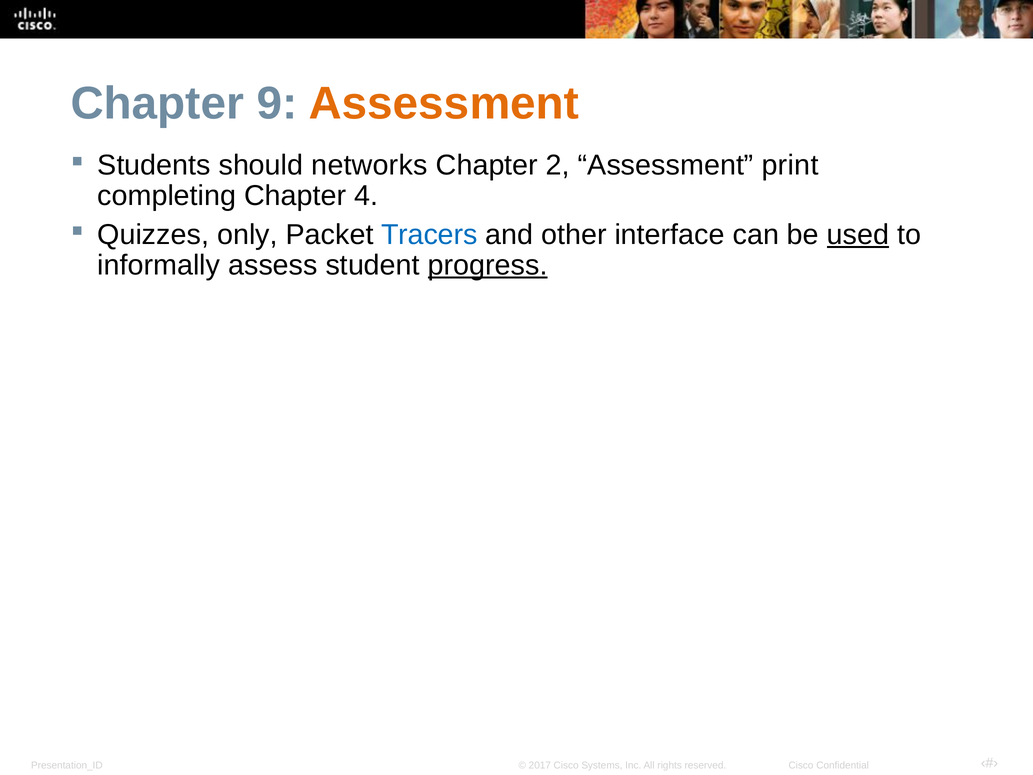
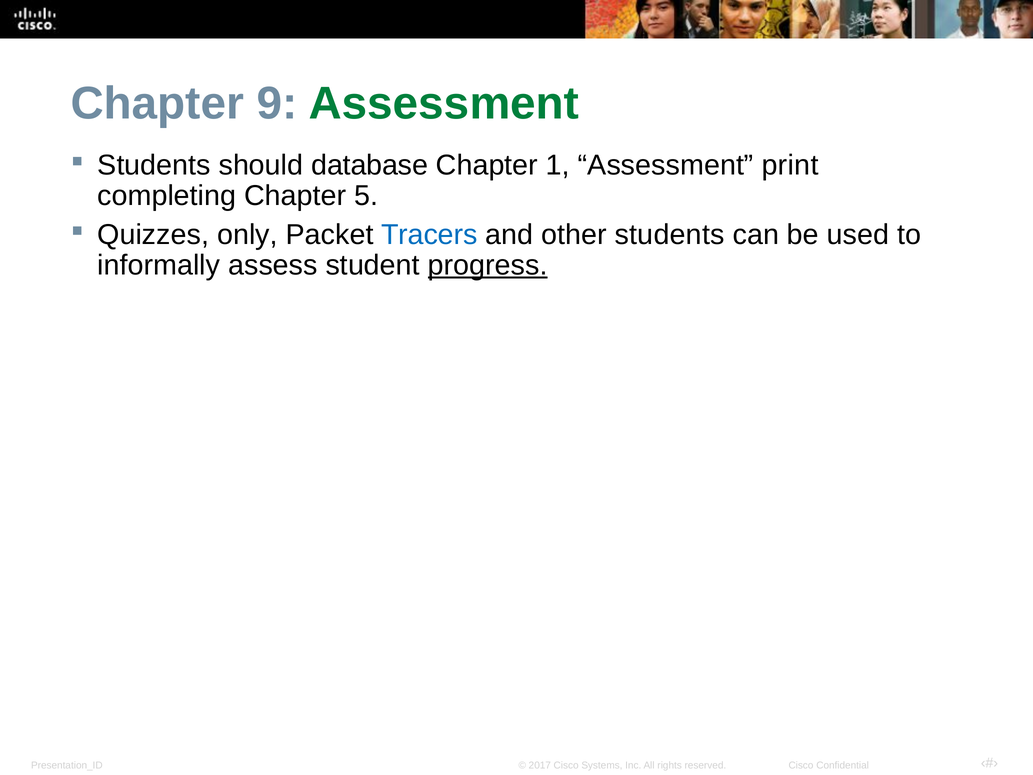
Assessment colour: orange -> green (444, 103)
networks: networks -> database (370, 165)
2: 2 -> 1 (558, 165)
4: 4 -> 5 (366, 196)
other interface: interface -> students (670, 235)
used underline: present -> none (858, 235)
